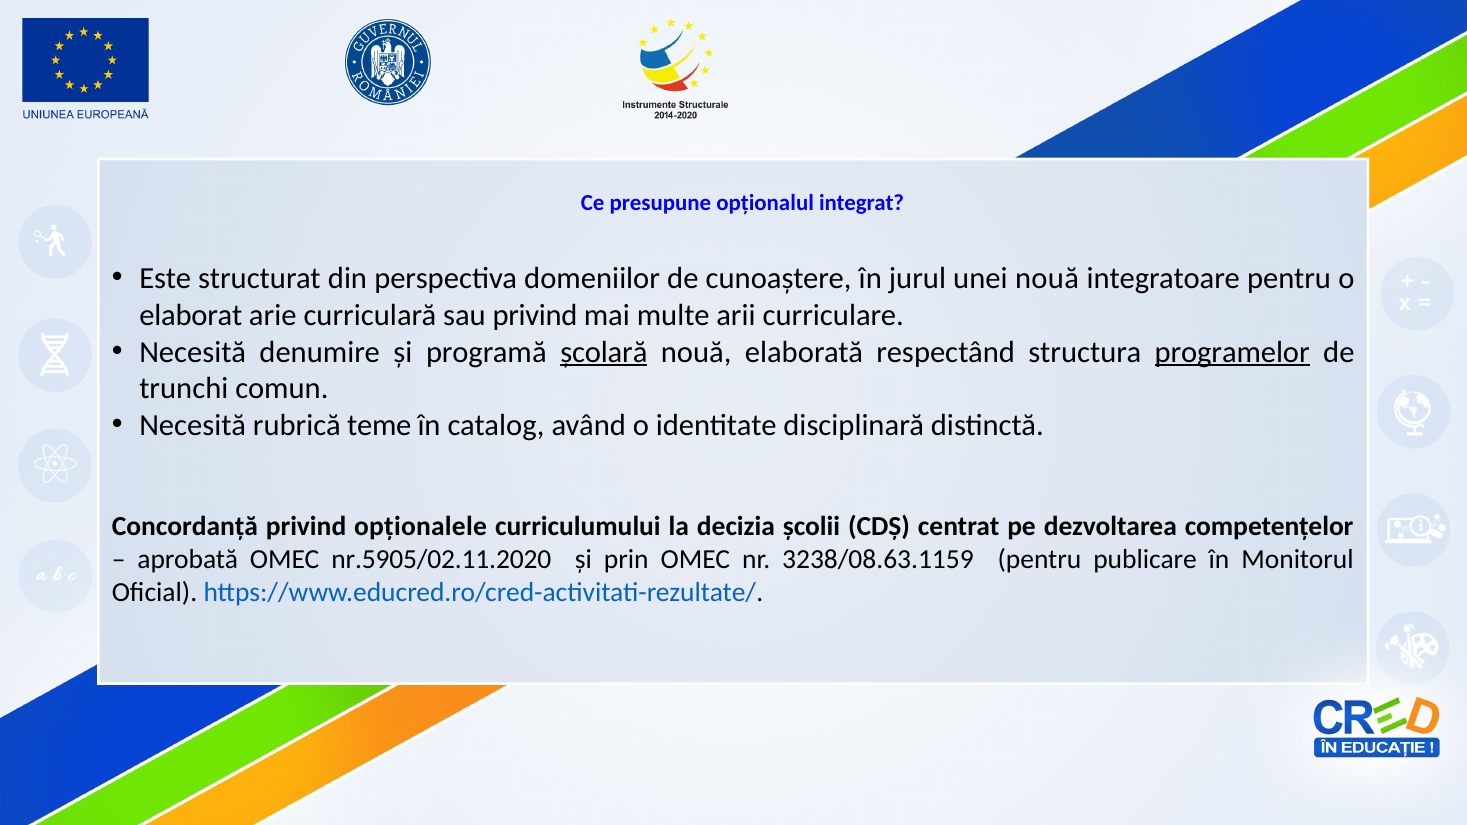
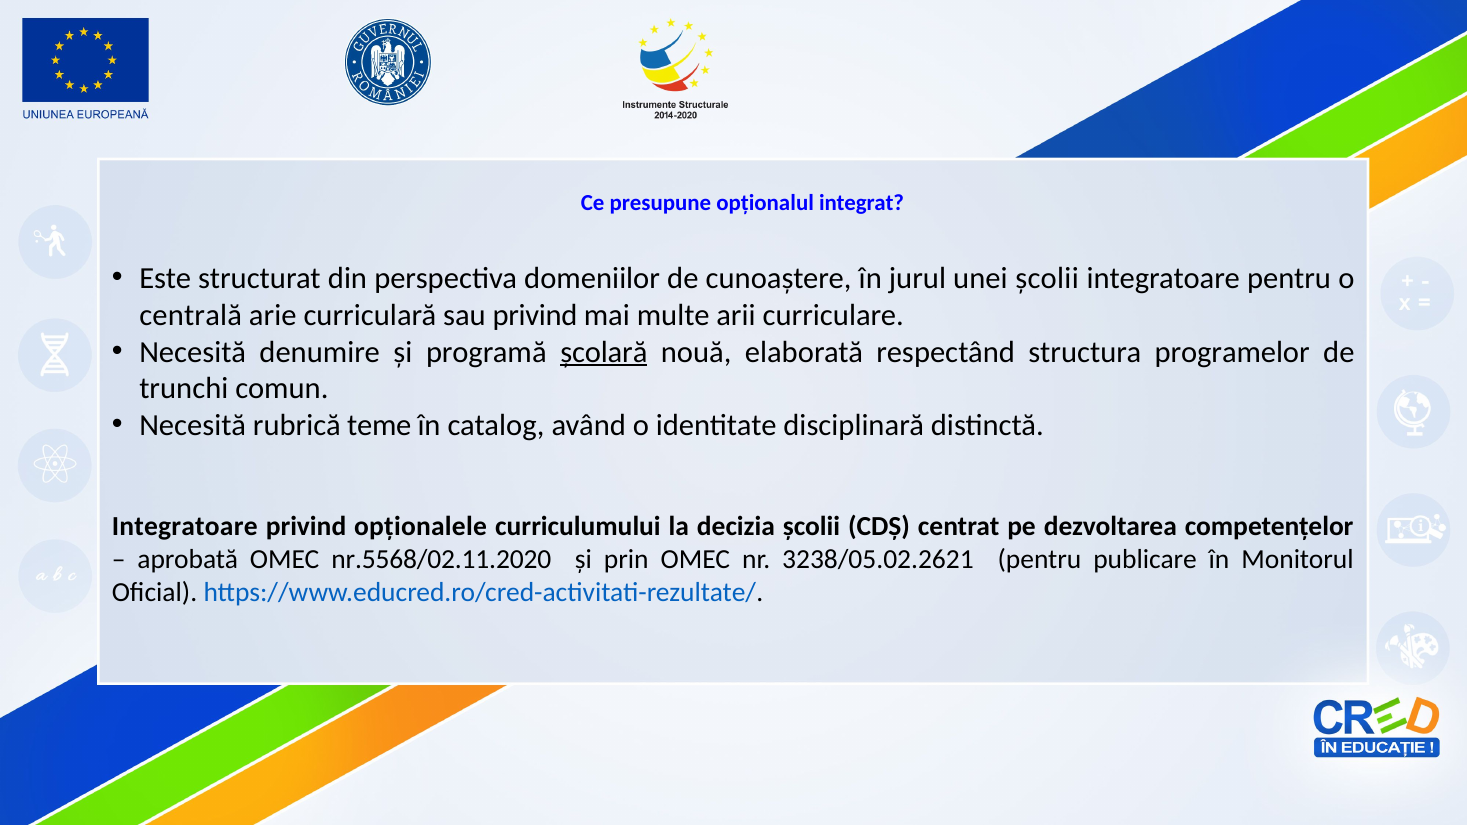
unei nouă: nouă -> școlii (1047, 279)
elaborat: elaborat -> centrală (191, 315)
programelor underline: present -> none (1232, 352)
Concordanță: Concordanță -> Integratoare (185, 526)
nr.5905/02.11.2020: nr.5905/02.11.2020 -> nr.5568/02.11.2020 (441, 559)
3238/08.63.1159: 3238/08.63.1159 -> 3238/05.02.2621 (878, 559)
